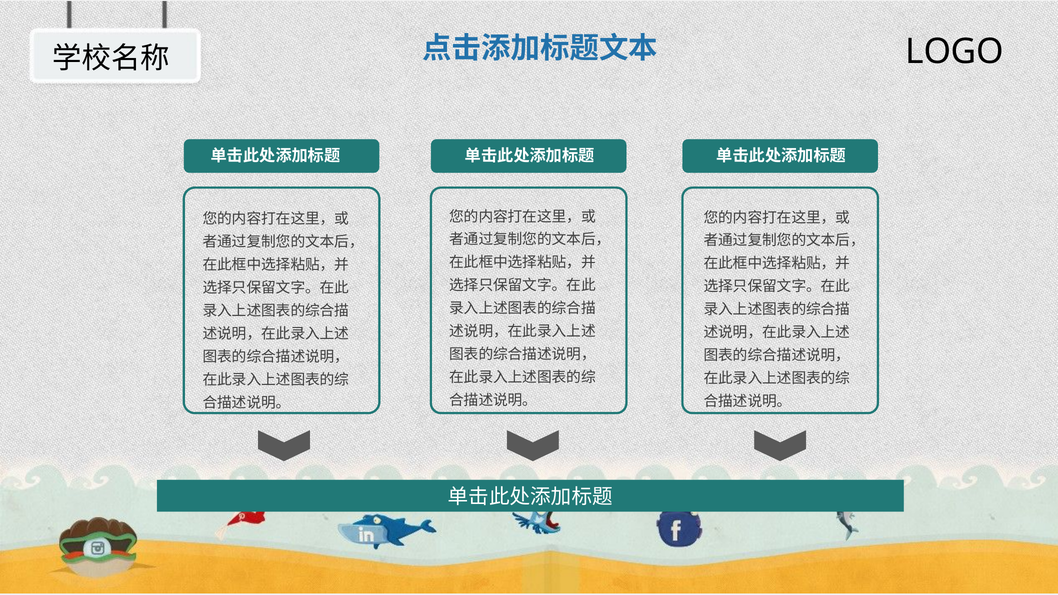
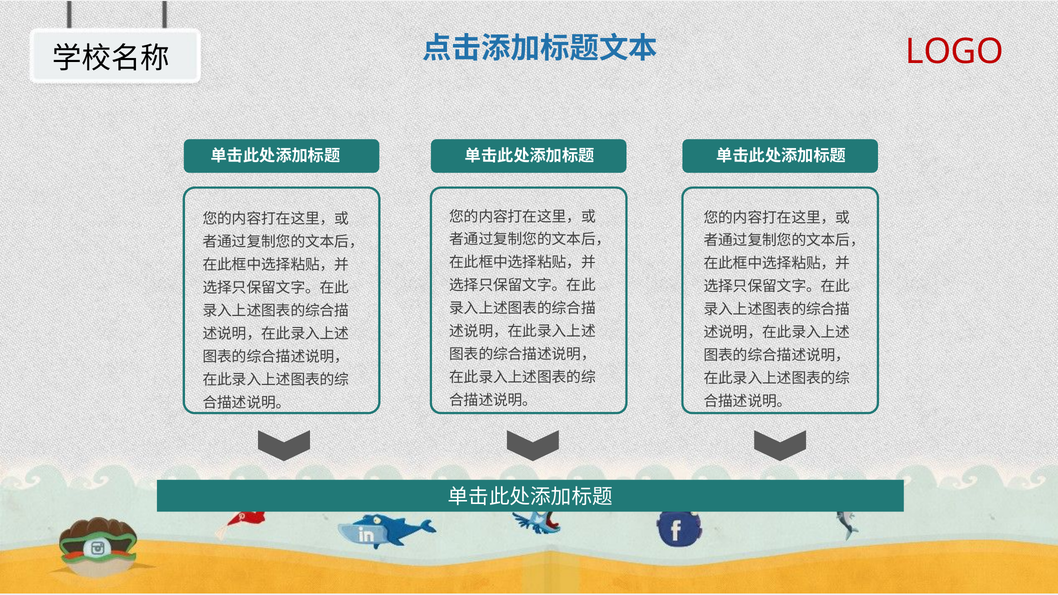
LOGO colour: black -> red (955, 51)
